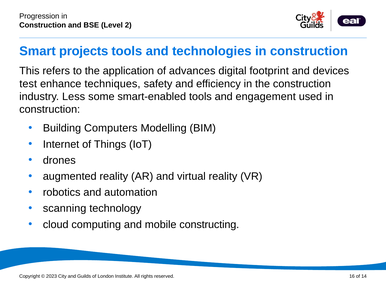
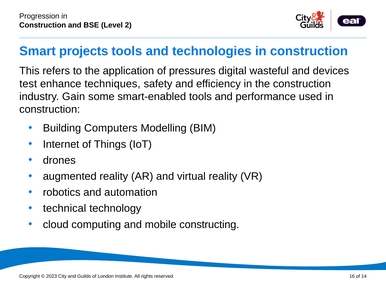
advances: advances -> pressures (192, 71)
footprint: footprint -> wasteful (269, 71)
Less: Less -> Gain (74, 97)
engagement: engagement -> performance (266, 97)
scanning: scanning -> technical (65, 209)
